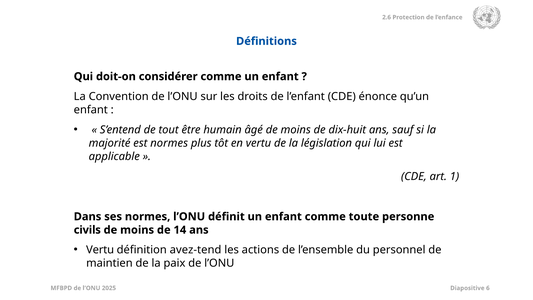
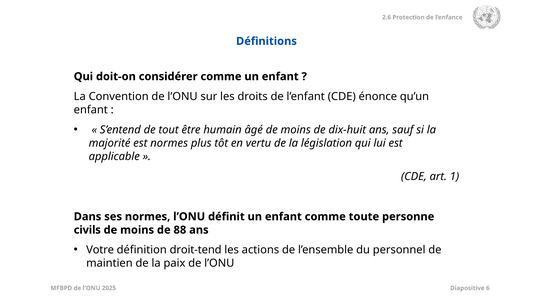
14: 14 -> 88 (180, 230)
Vertu: Vertu -> Votre (100, 250)
avez-tend: avez-tend -> droit-tend (196, 250)
